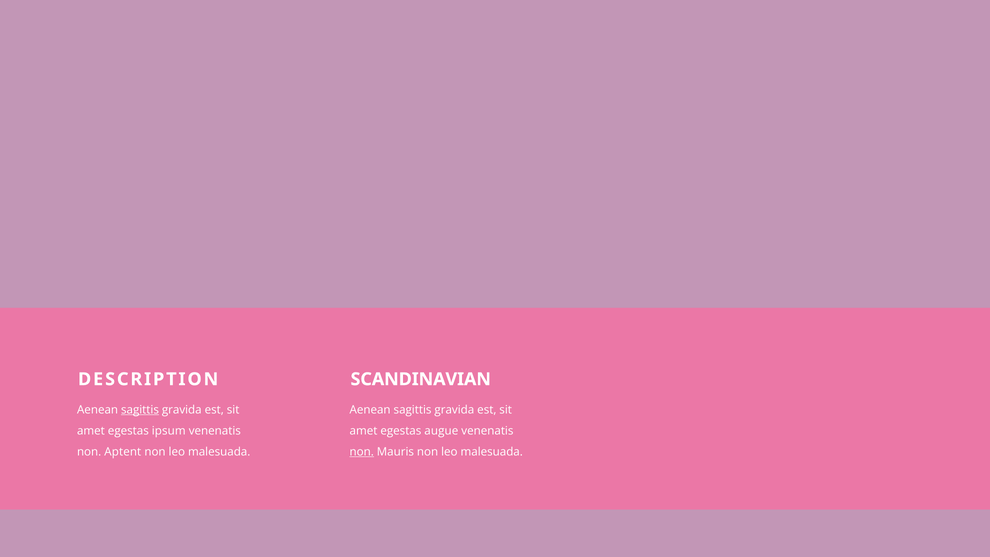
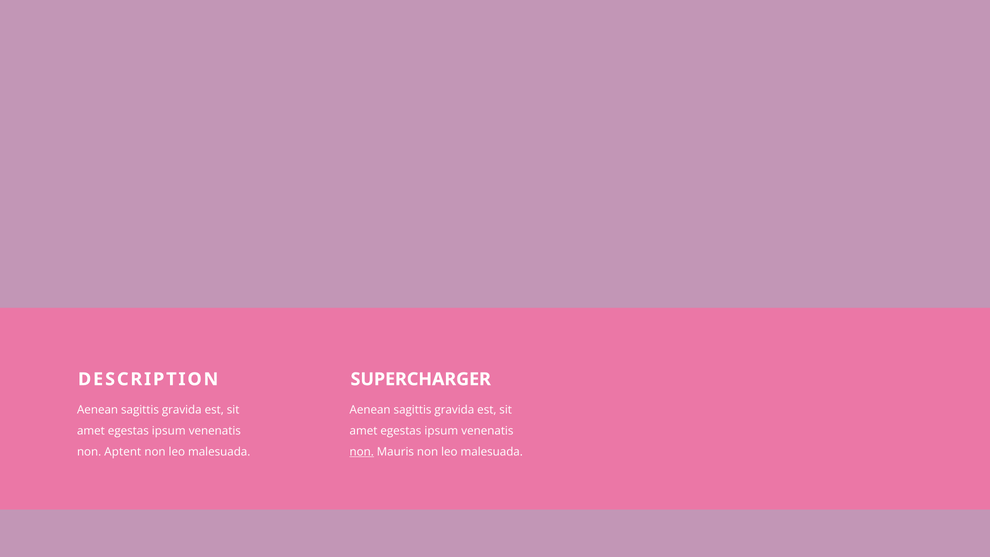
SCANDINAVIAN: SCANDINAVIAN -> SUPERCHARGER (421, 379)
sagittis underline: present -> none (140, 410)
augue: augue -> ipsum (441, 431)
